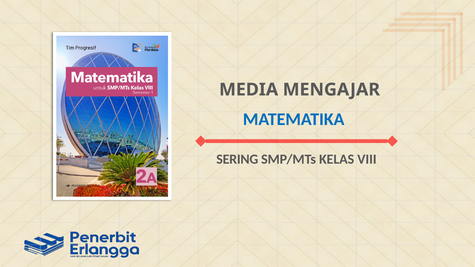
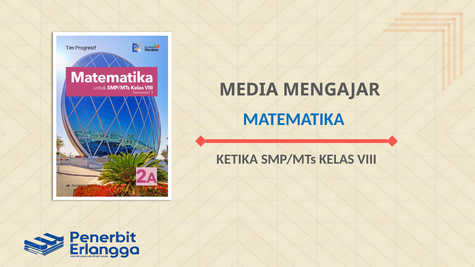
SERING: SERING -> KETIKA (237, 159)
